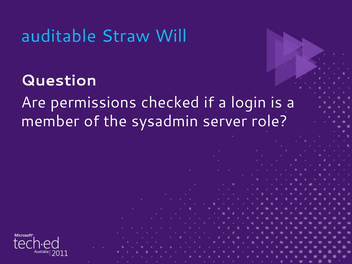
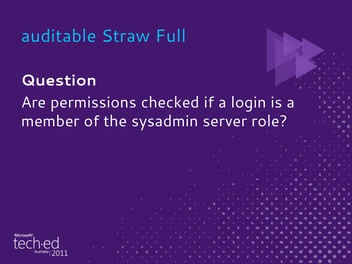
Will: Will -> Full (171, 36)
